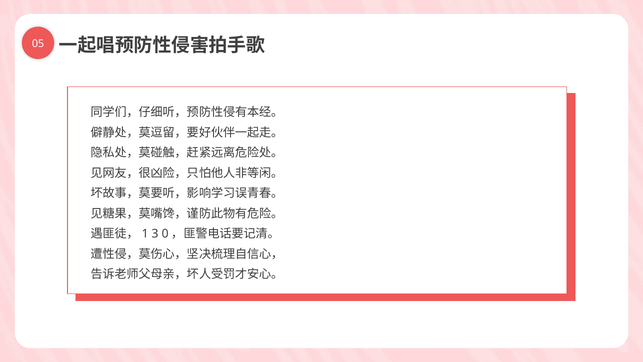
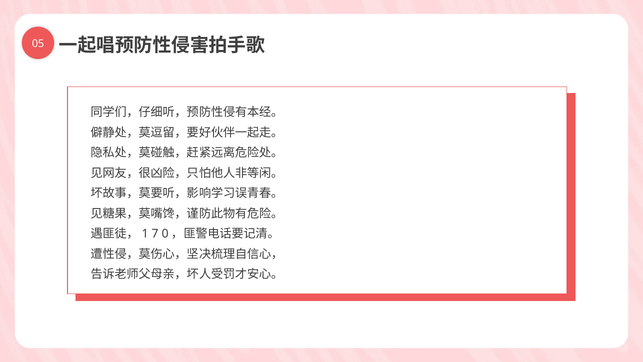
3: 3 -> 7 (155, 234)
